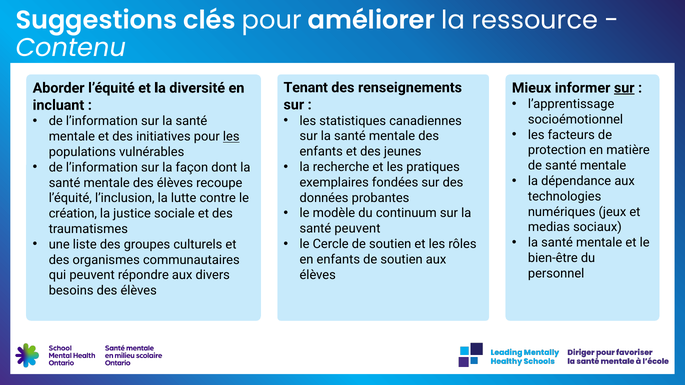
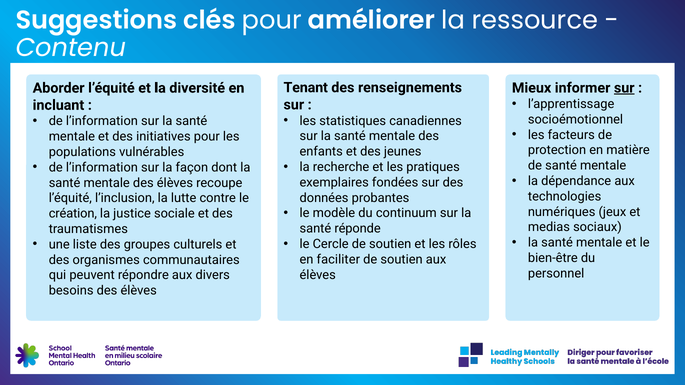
les underline: present -> none (231, 137)
santé peuvent: peuvent -> réponde (358, 229)
en enfants: enfants -> faciliter (338, 260)
